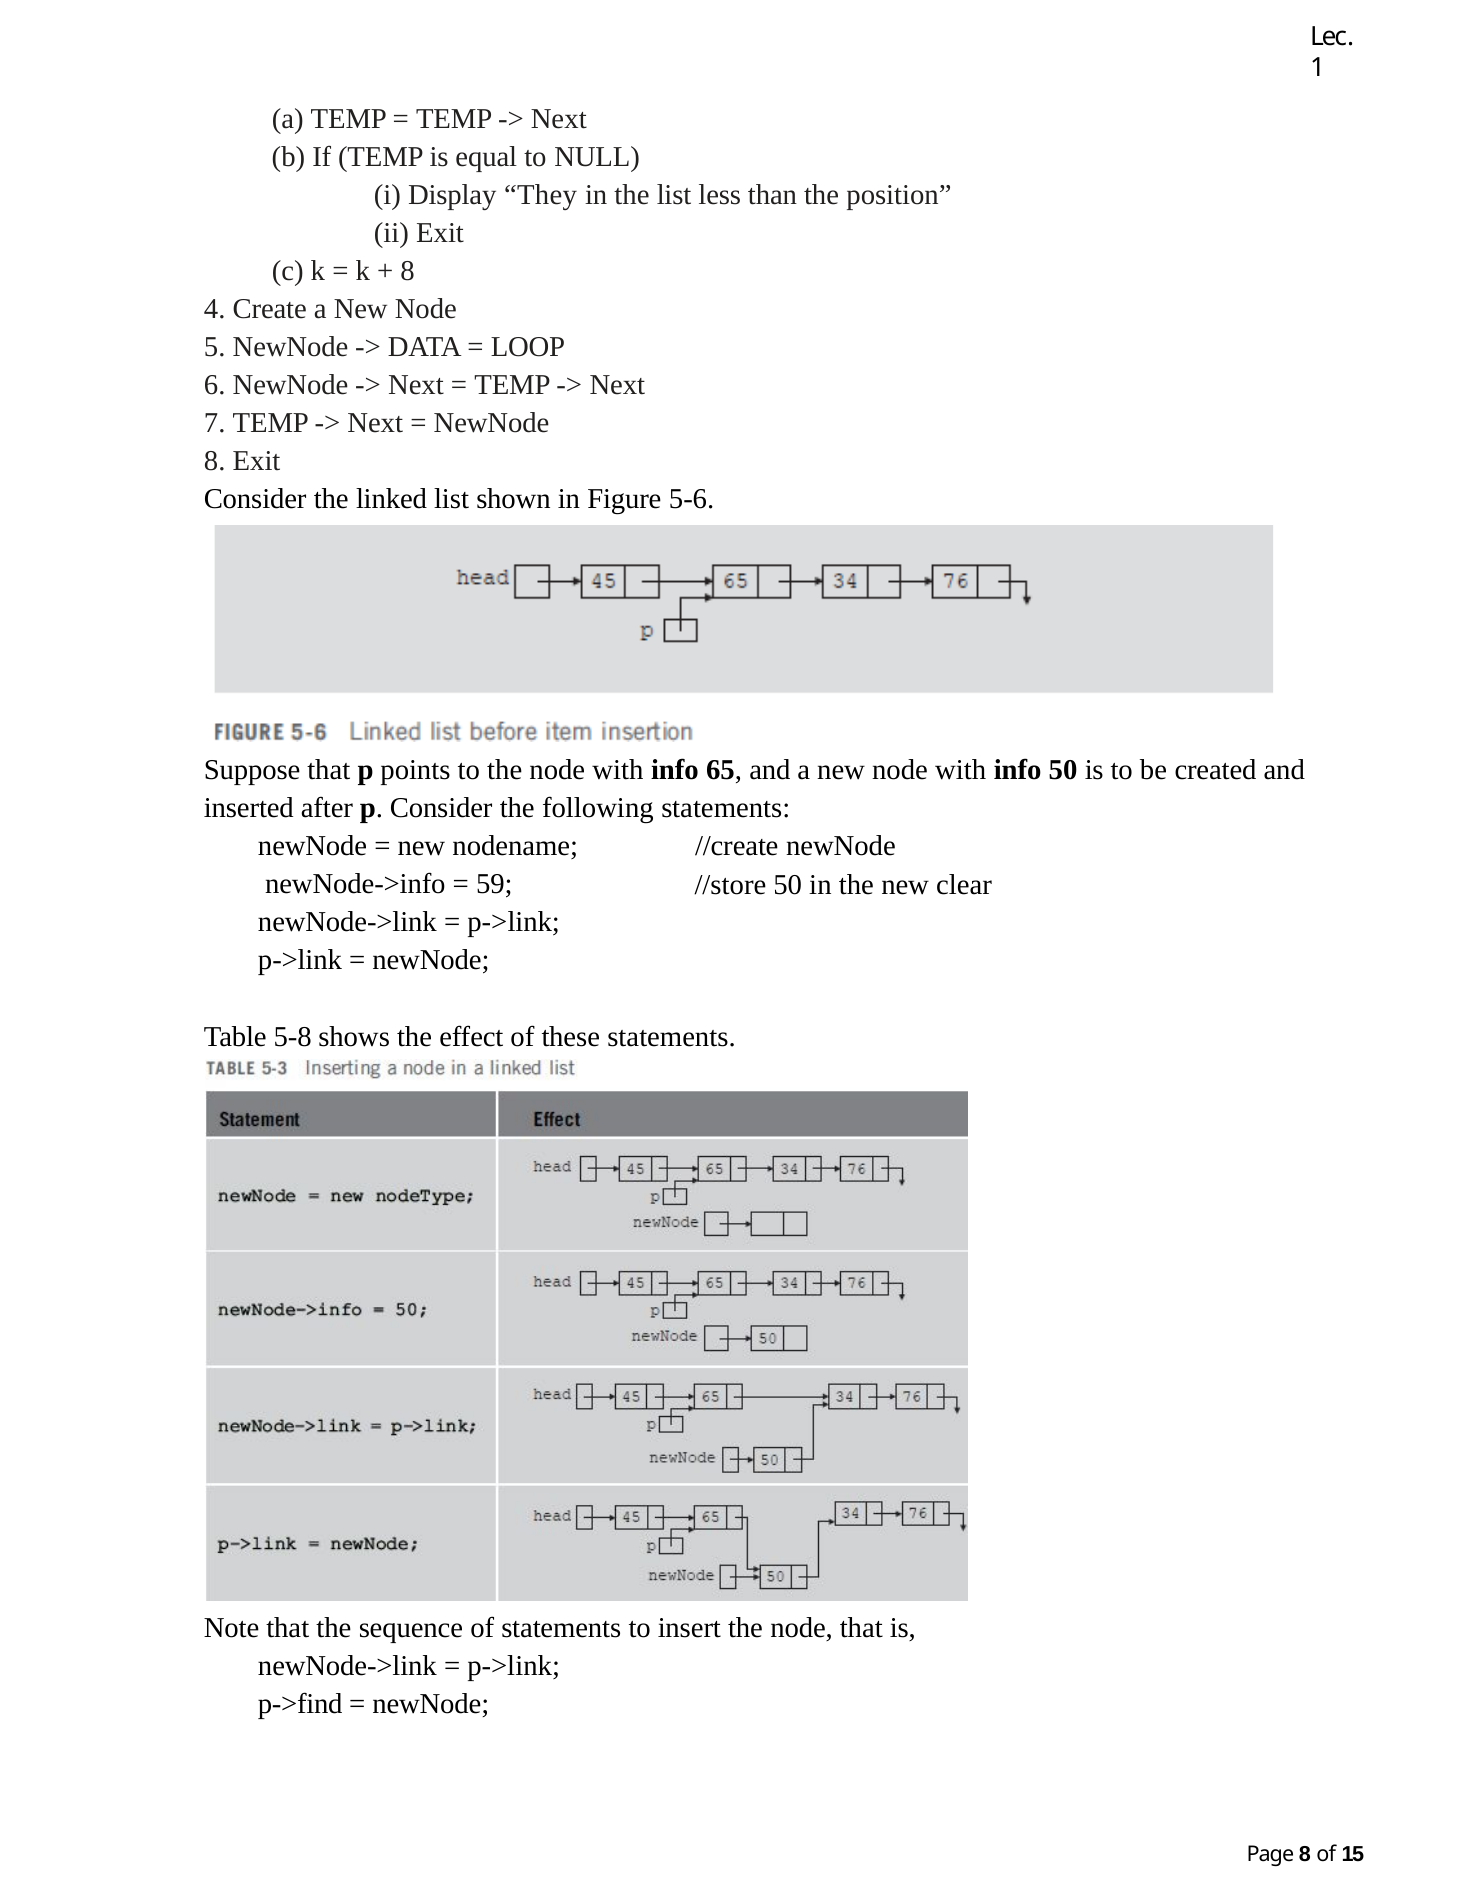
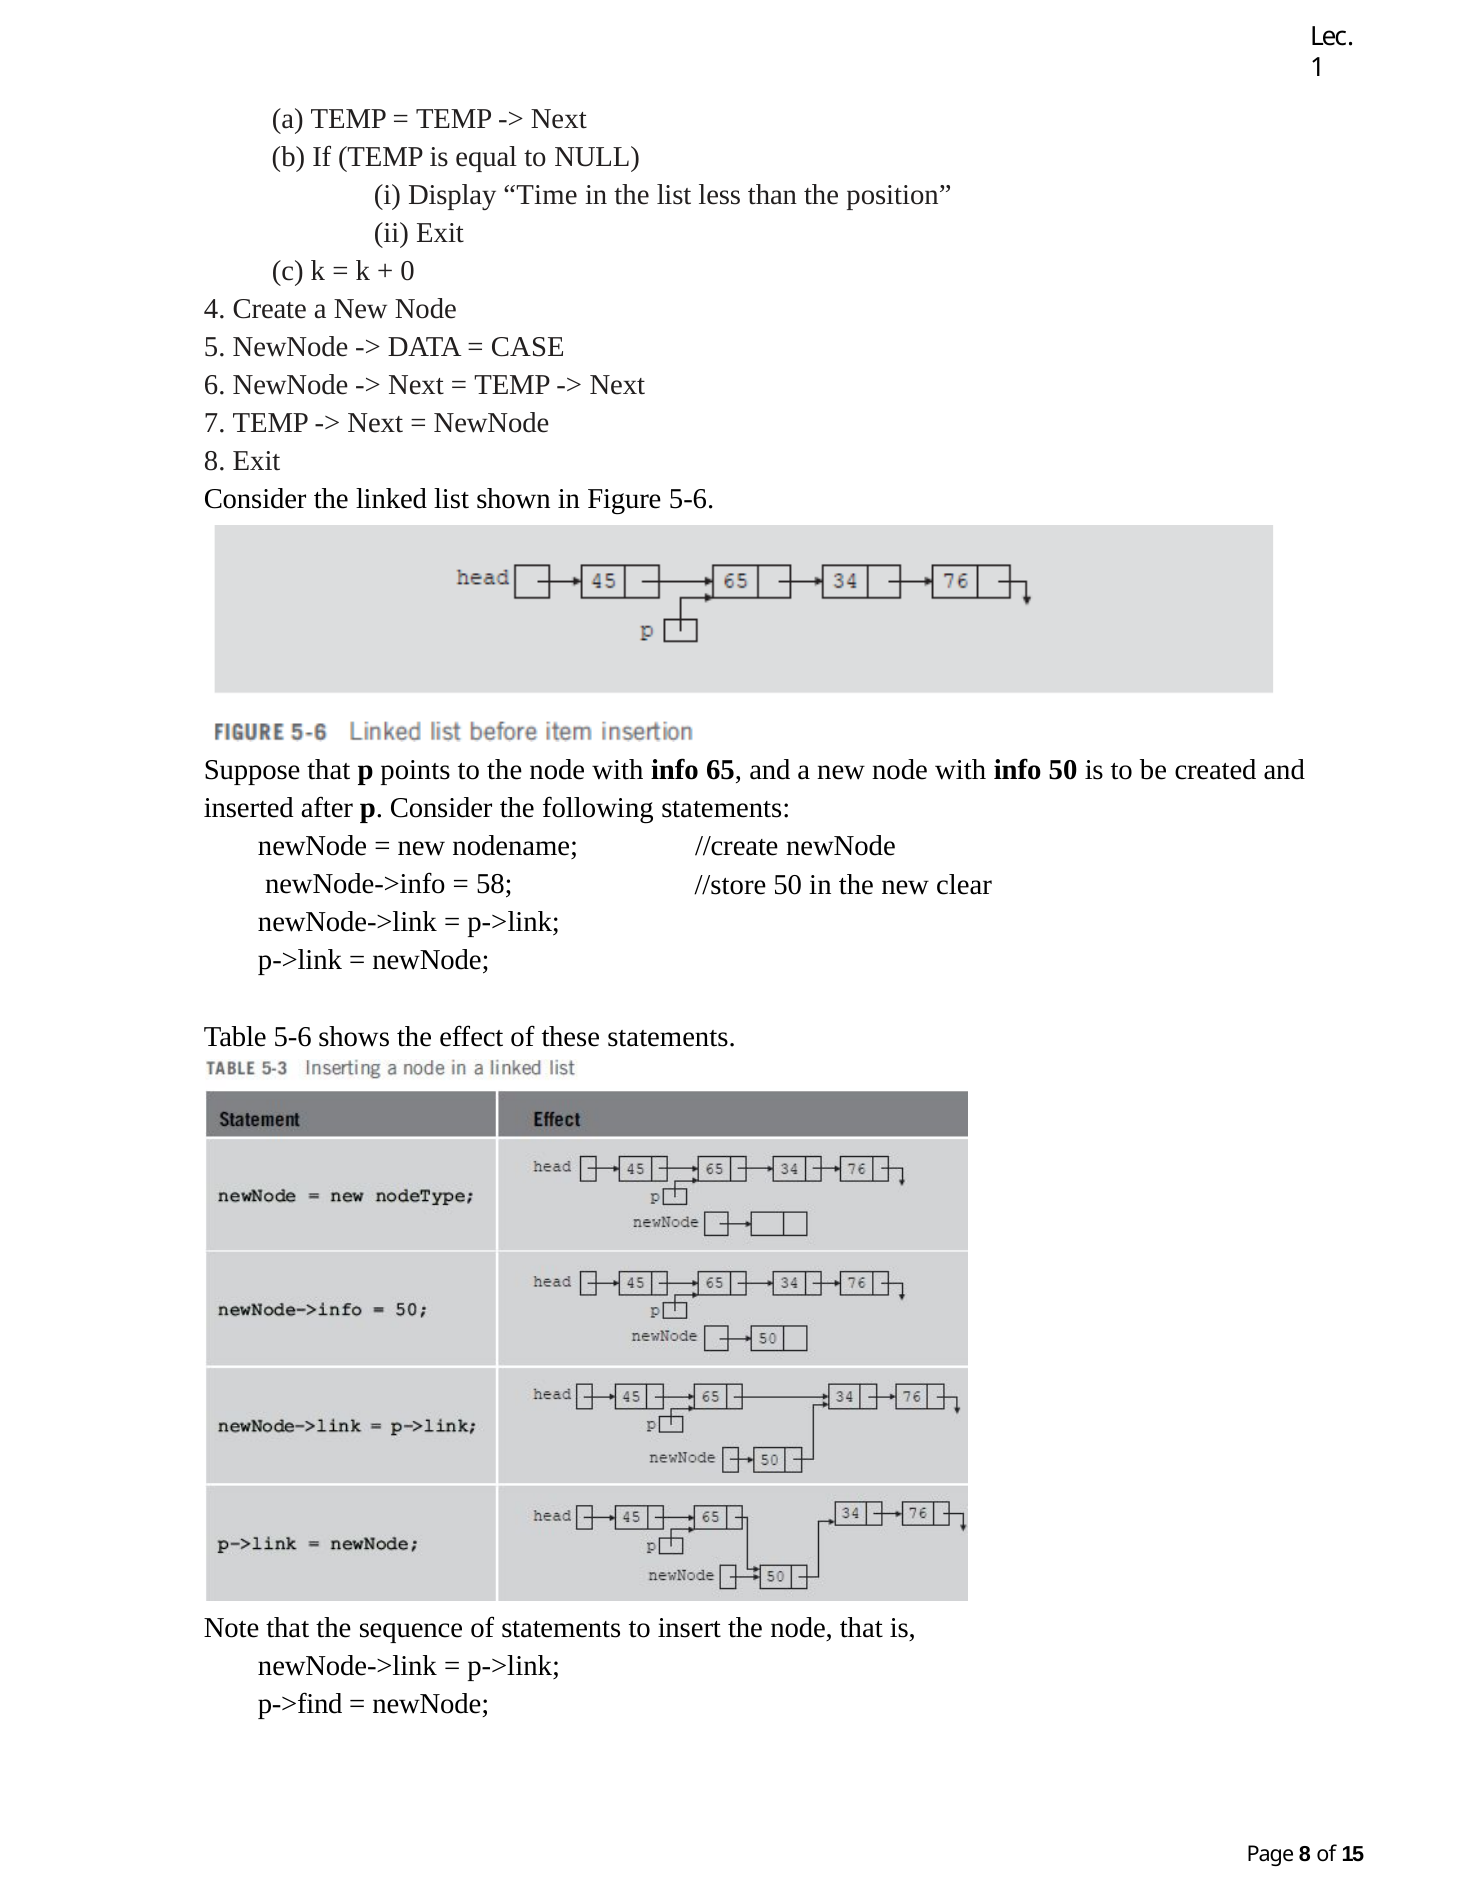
They: They -> Time (541, 195)
8: 8 -> 0 (408, 271)
LOOP: LOOP -> CASE (528, 347)
59: 59 -> 58 (494, 884)
Table 5-8: 5-8 -> 5-6 (293, 1037)
